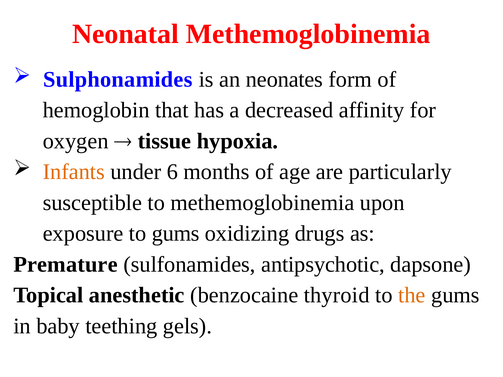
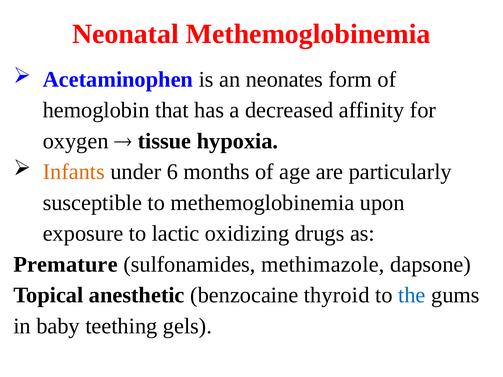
Sulphonamides: Sulphonamides -> Acetaminophen (118, 79)
to gums: gums -> lactic (176, 234)
antipsychotic: antipsychotic -> methimazole (323, 264)
the colour: orange -> blue (412, 295)
